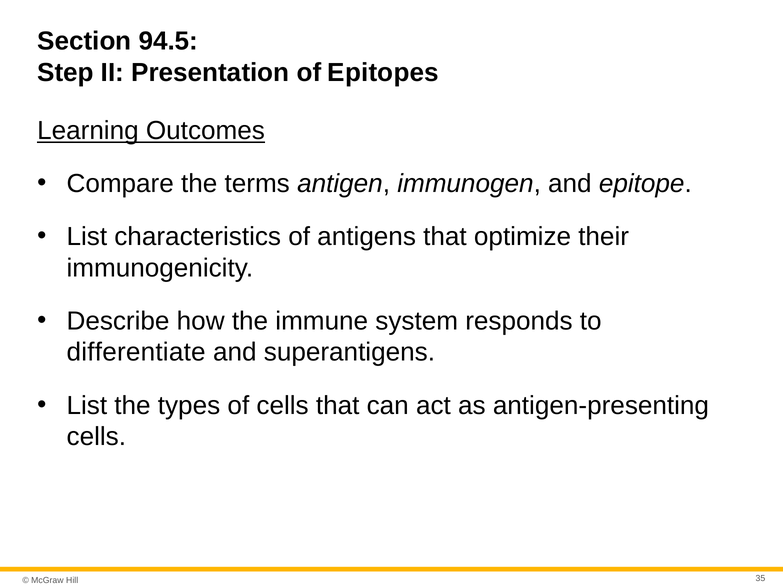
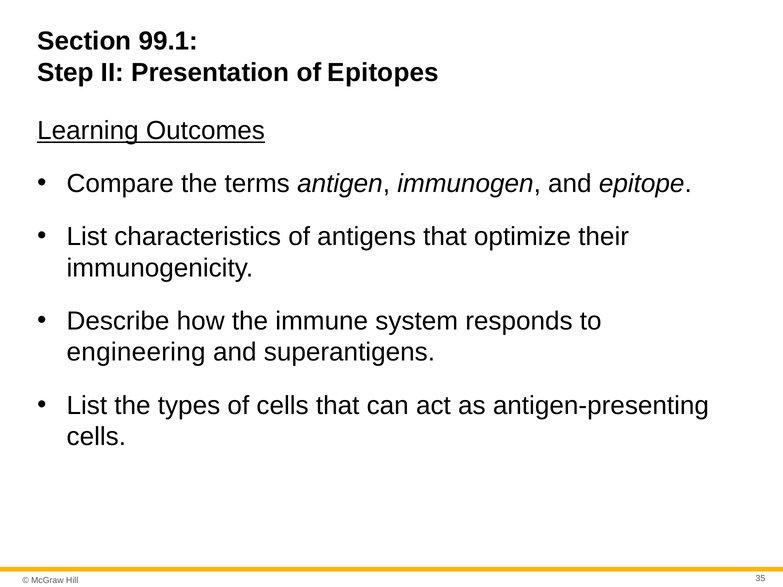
94.5: 94.5 -> 99.1 (168, 41)
differentiate: differentiate -> engineering (136, 353)
